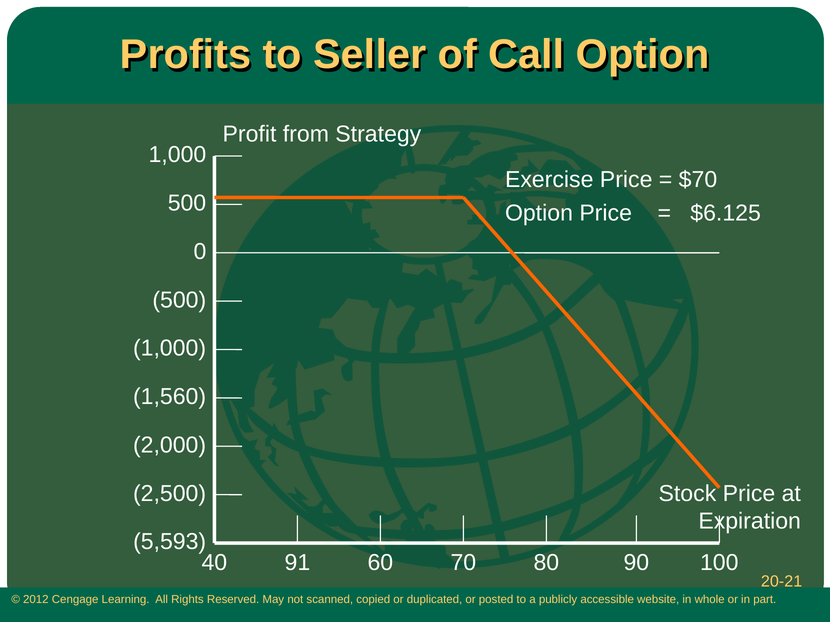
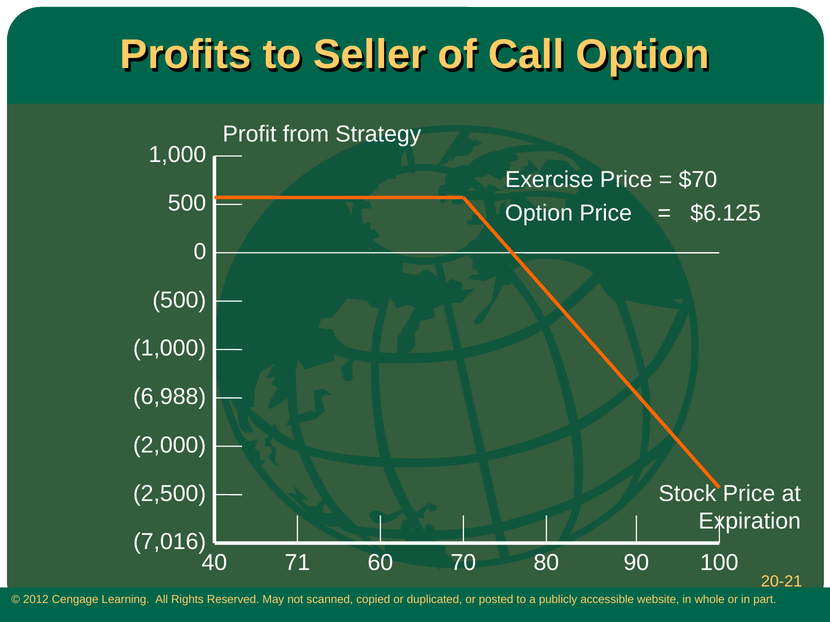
1,560: 1,560 -> 6,988 (170, 397)
5,593: 5,593 -> 7,016 (170, 542)
91: 91 -> 71 (297, 563)
